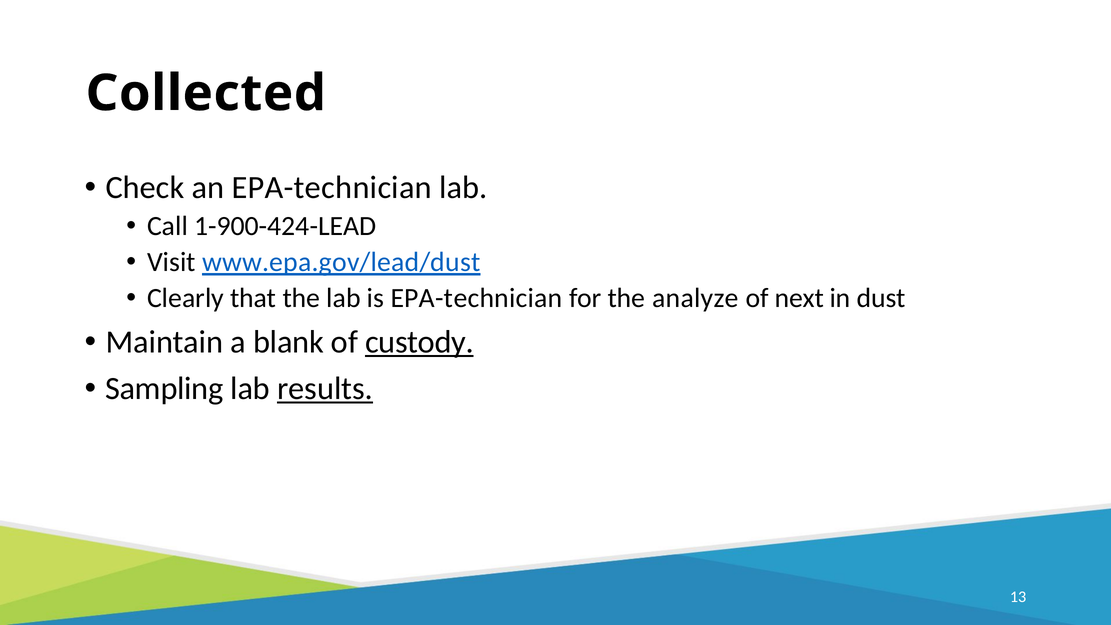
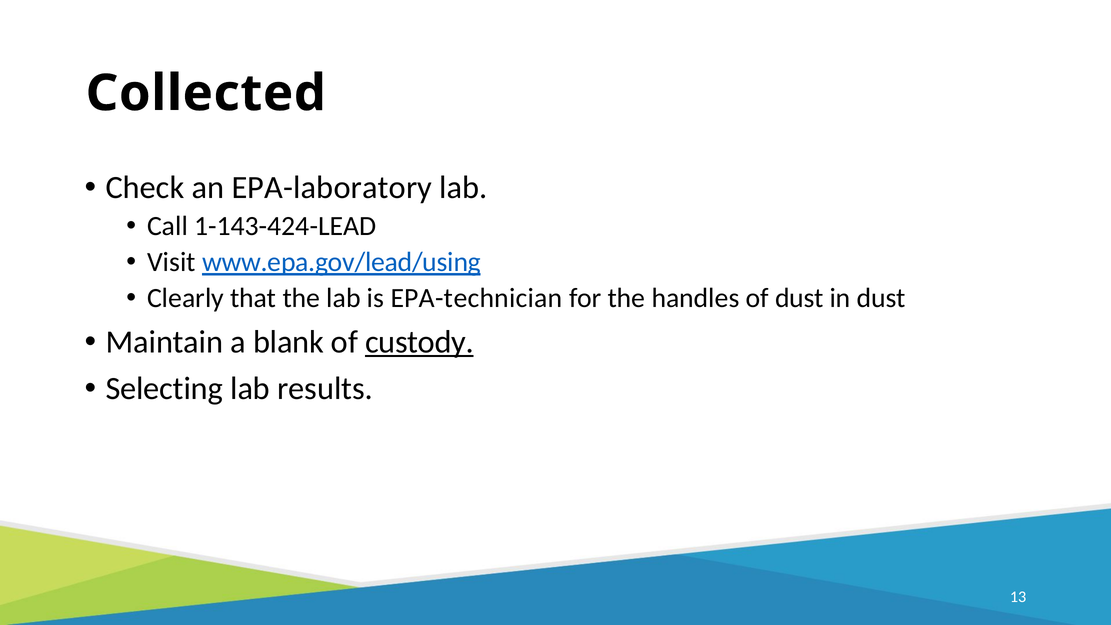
an EPA-technician: EPA-technician -> EPA-laboratory (332, 188)
1-900-424-LEAD: 1-900-424-LEAD -> 1-143-424-LEAD (285, 226)
www.epa.gov/lead/dust: www.epa.gov/lead/dust -> www.epa.gov/lead/using (341, 262)
analyze: analyze -> handles (695, 298)
of next: next -> dust (799, 298)
Sampling: Sampling -> Selecting (164, 389)
results underline: present -> none (325, 389)
